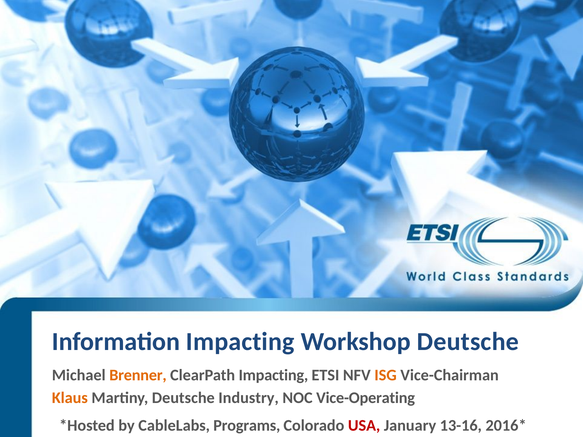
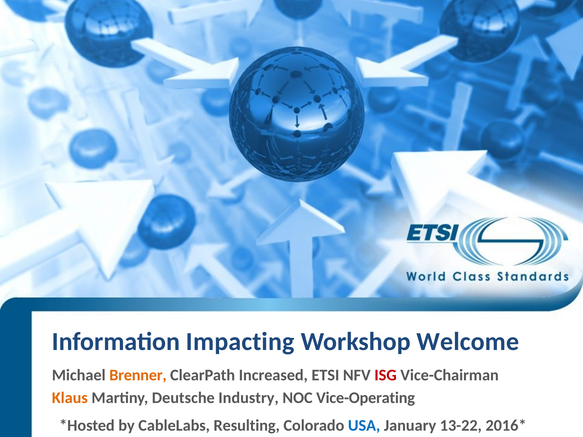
Workshop Deutsche: Deutsche -> Welcome (468, 342)
ClearPath Impacting: Impacting -> Increased (273, 375)
ISG colour: orange -> red (386, 375)
Programs: Programs -> Resulting (247, 426)
USA colour: red -> blue (364, 426)
13-16: 13-16 -> 13-22 (461, 426)
